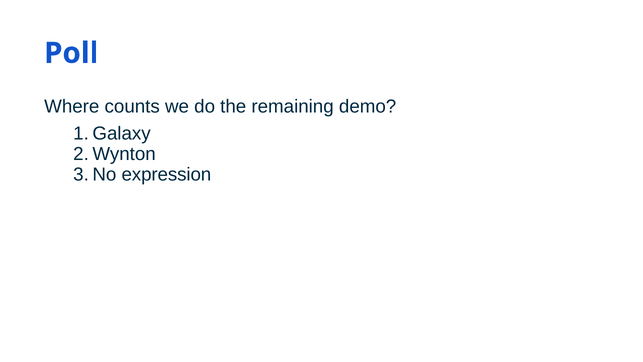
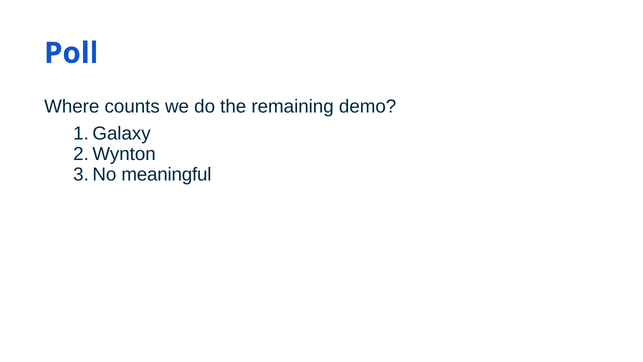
expression: expression -> meaningful (166, 174)
